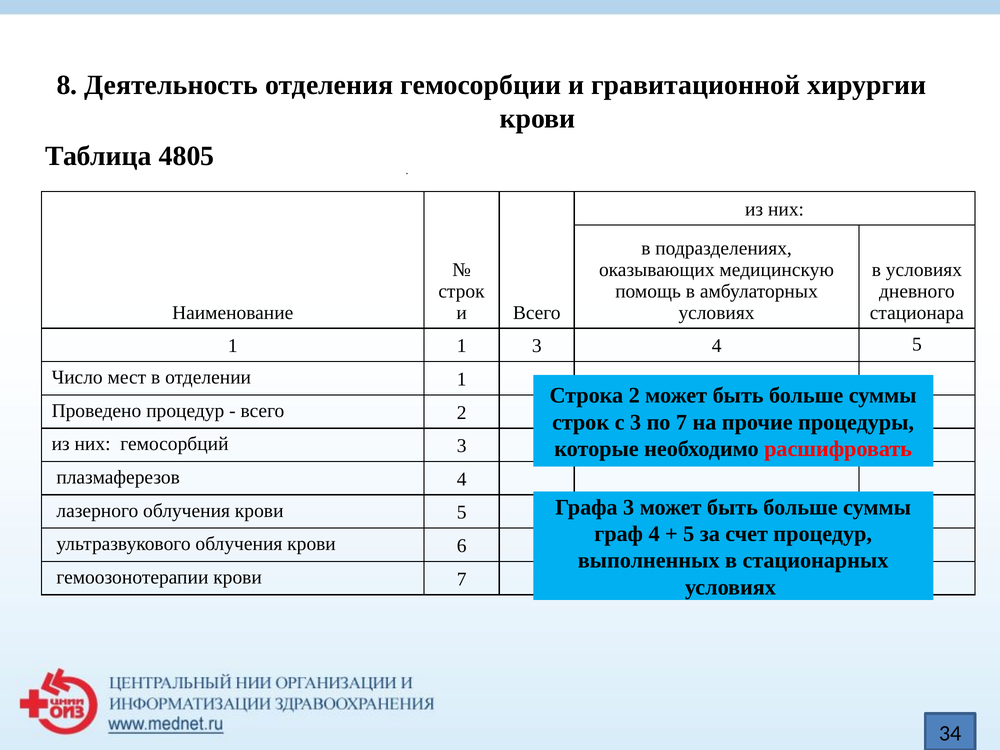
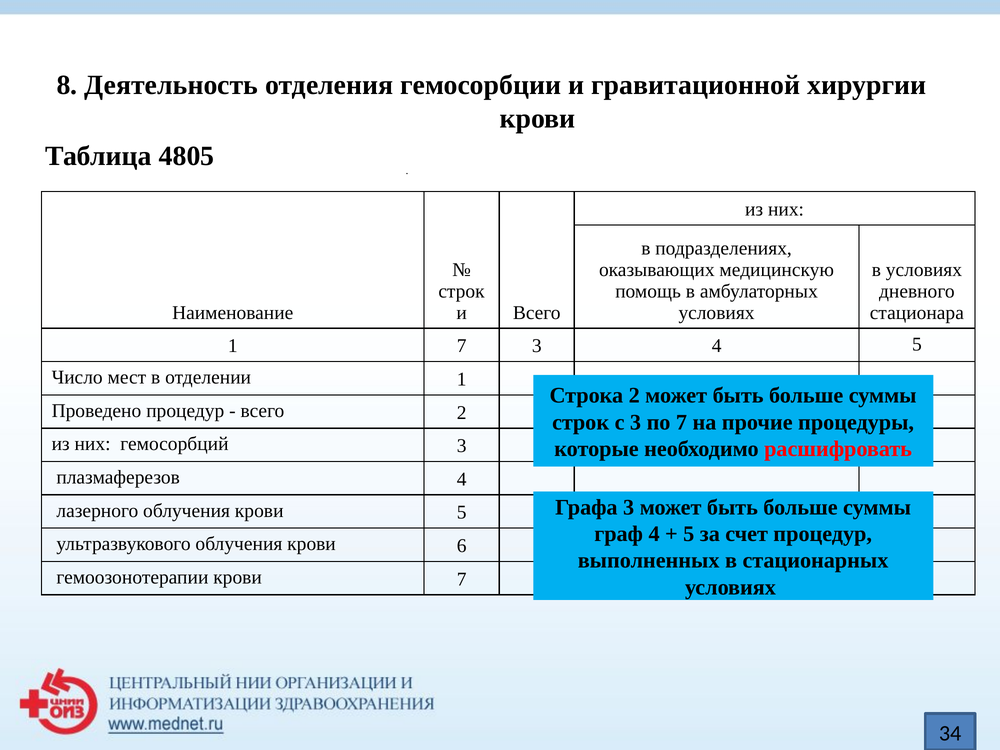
1 1: 1 -> 7 (462, 346)
